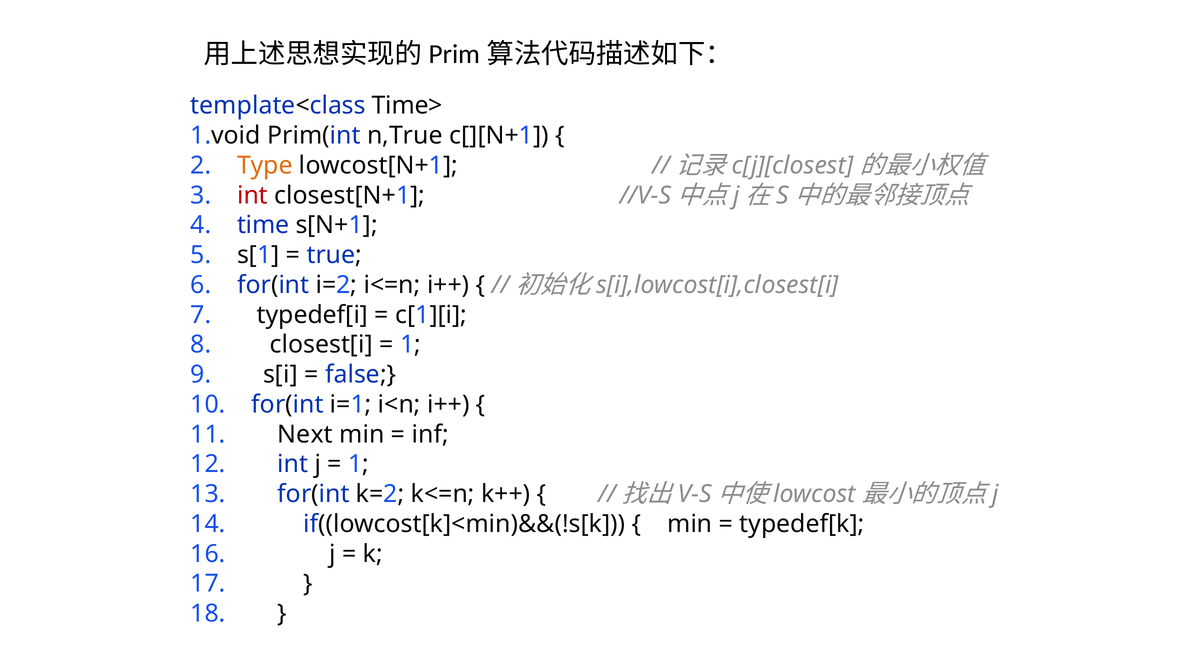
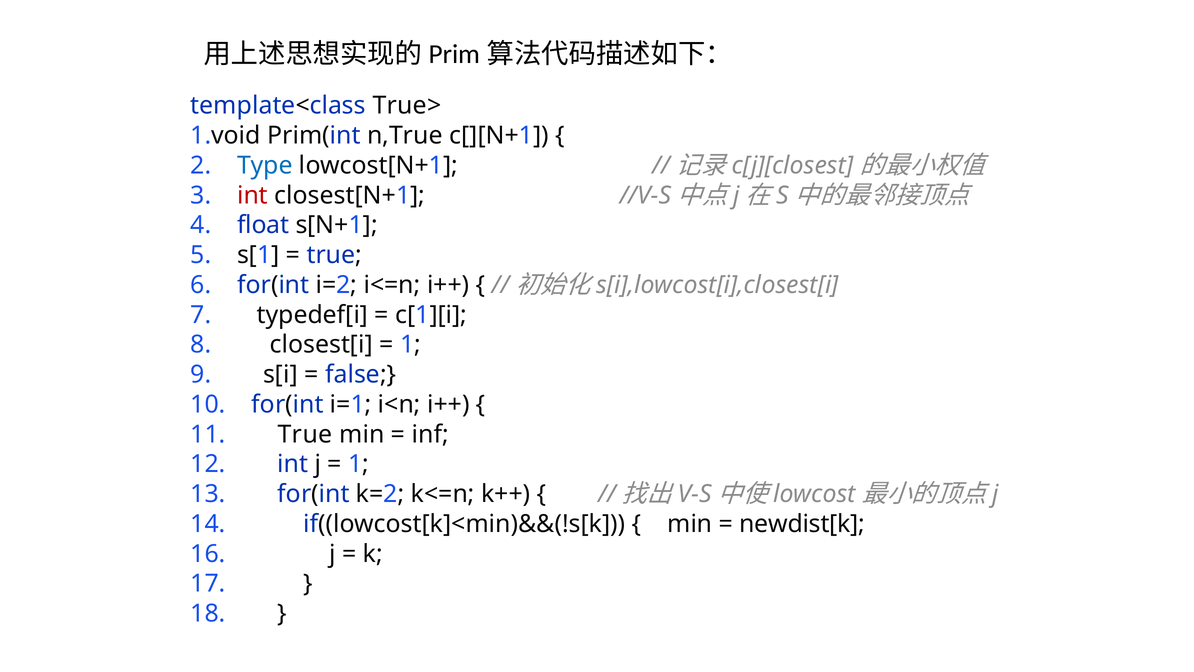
Time>: Time> -> True> (407, 106)
Type colour: orange -> blue (265, 165)
time: time -> float (263, 225)
11 Next: Next -> True (305, 434)
typedef[k: typedef[k -> newdist[k (802, 524)
